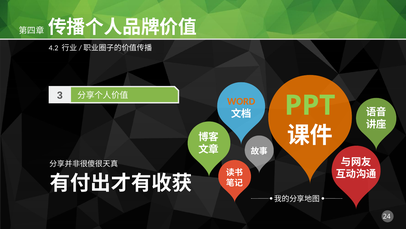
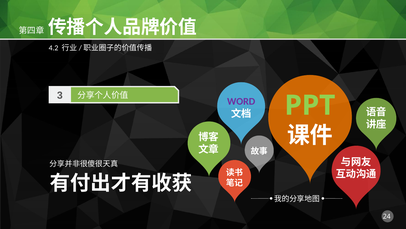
WORD colour: orange -> purple (241, 101)
